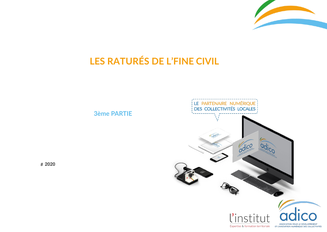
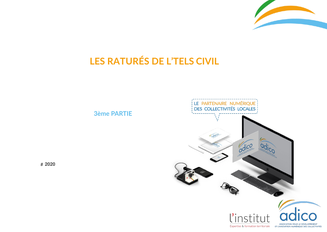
L’FINE: L’FINE -> L’TELS (180, 61)
